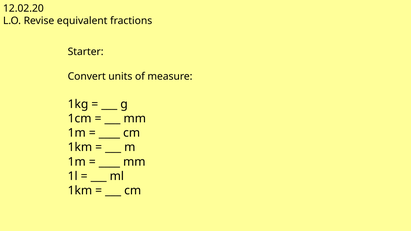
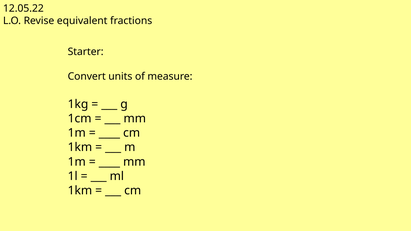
12.02.20: 12.02.20 -> 12.05.22 (23, 8)
